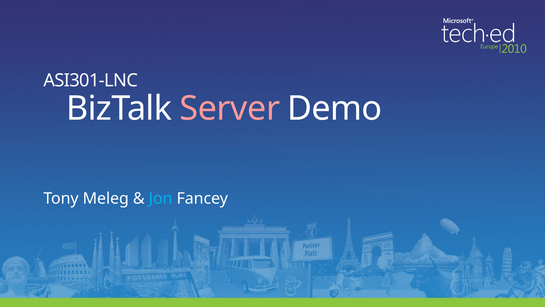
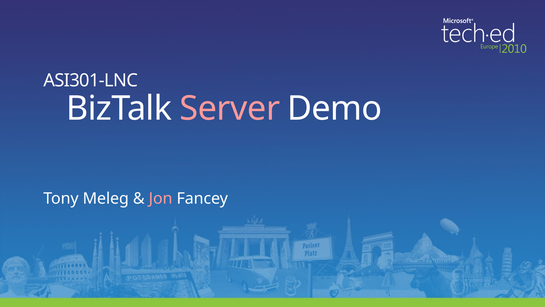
Jon colour: light blue -> pink (161, 198)
